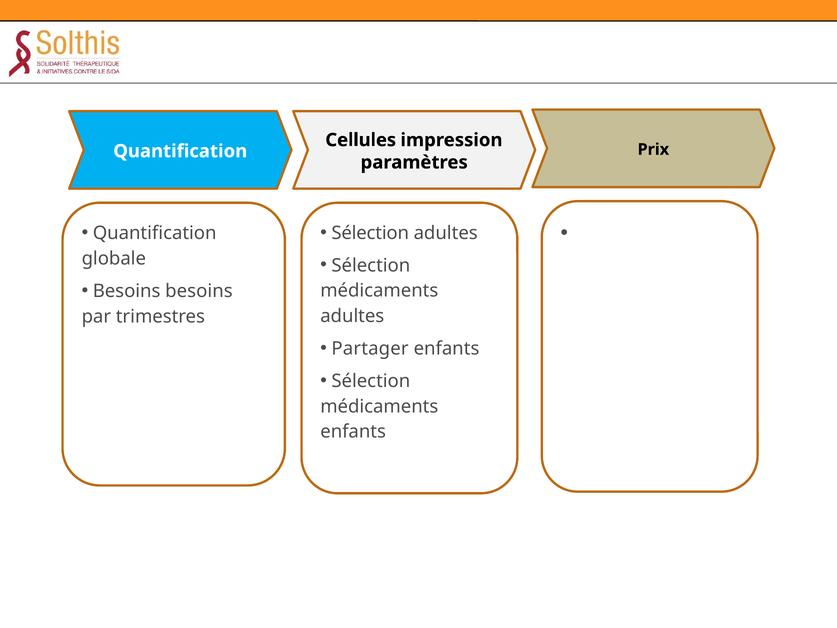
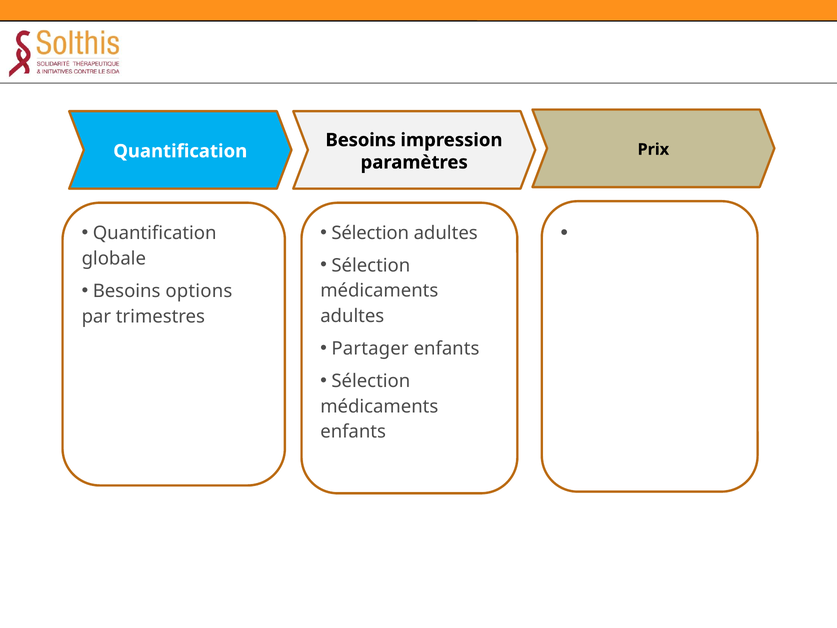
Cellules: Cellules -> Besoins (361, 140)
Besoins besoins: besoins -> options (199, 291)
